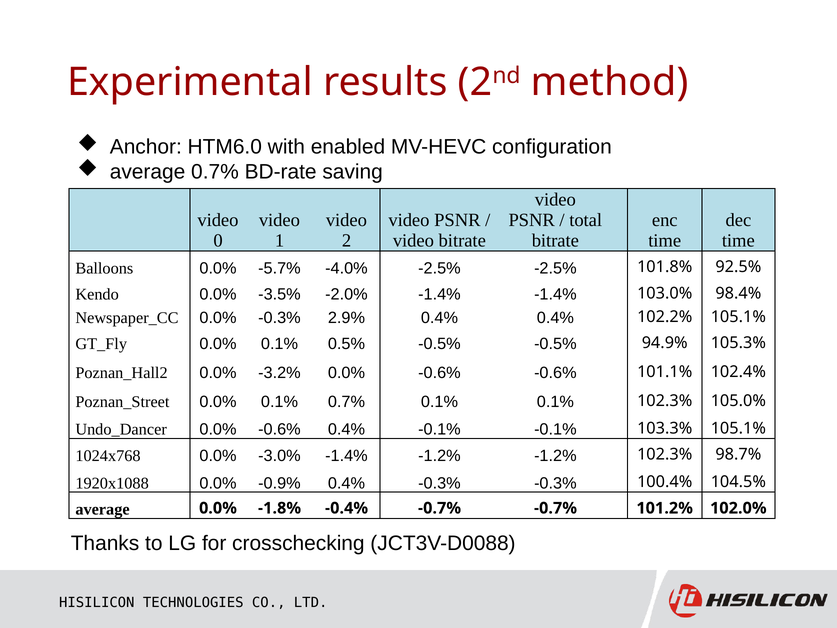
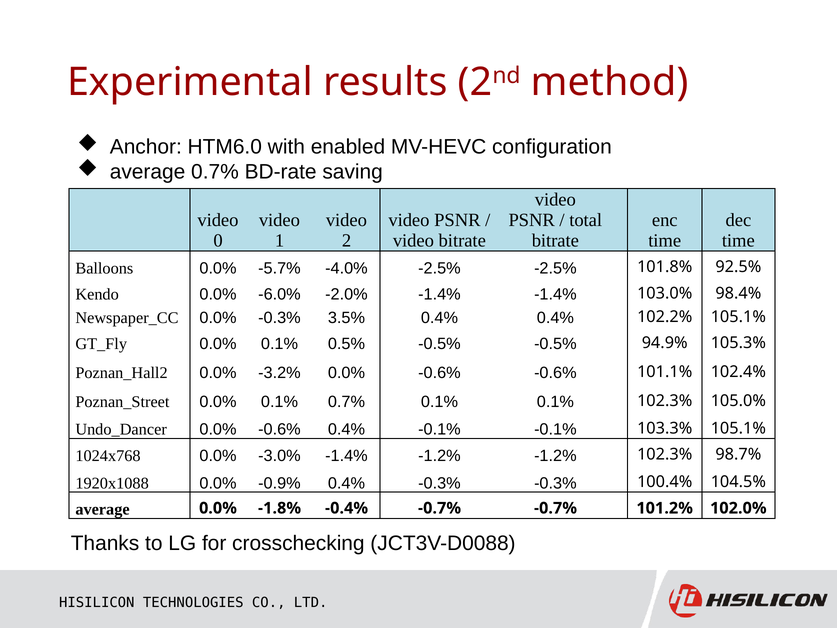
-3.5%: -3.5% -> -6.0% (279, 294)
2.9%: 2.9% -> 3.5% (346, 318)
